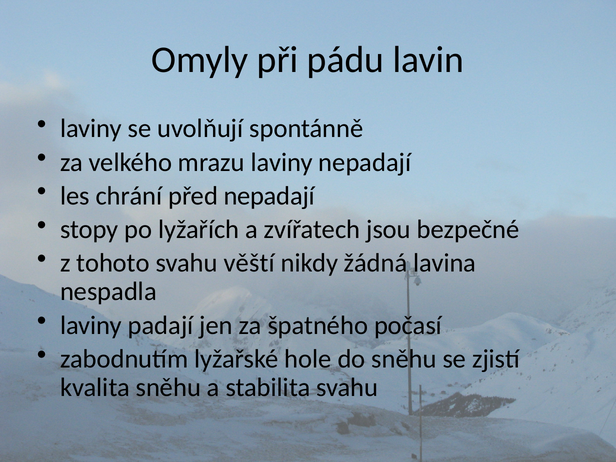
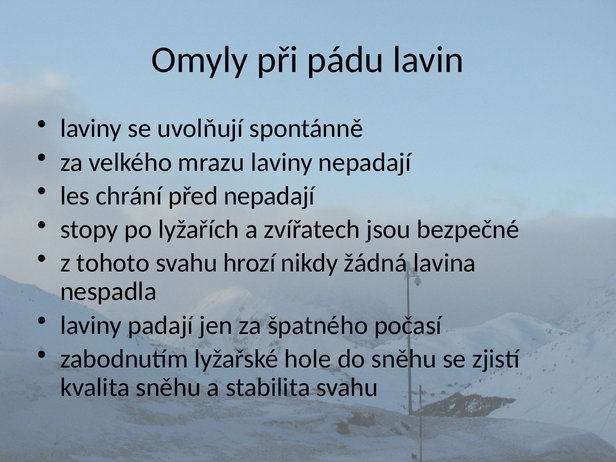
věští: věští -> hrozí (249, 263)
